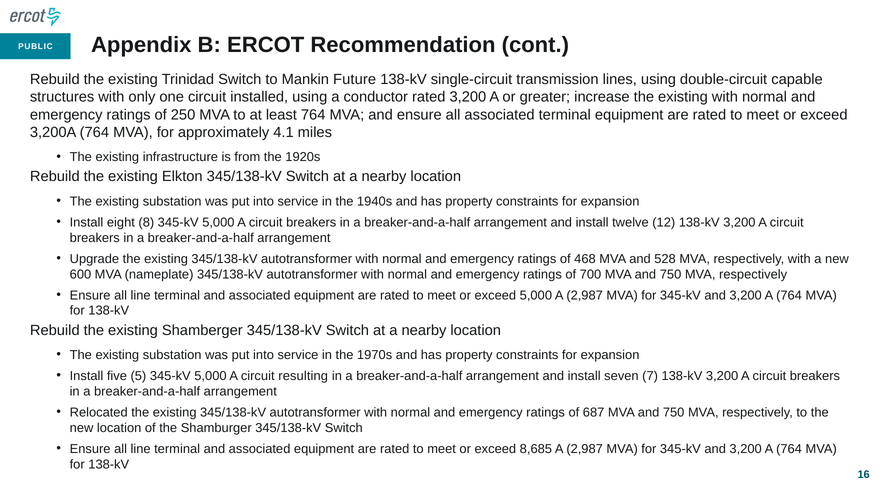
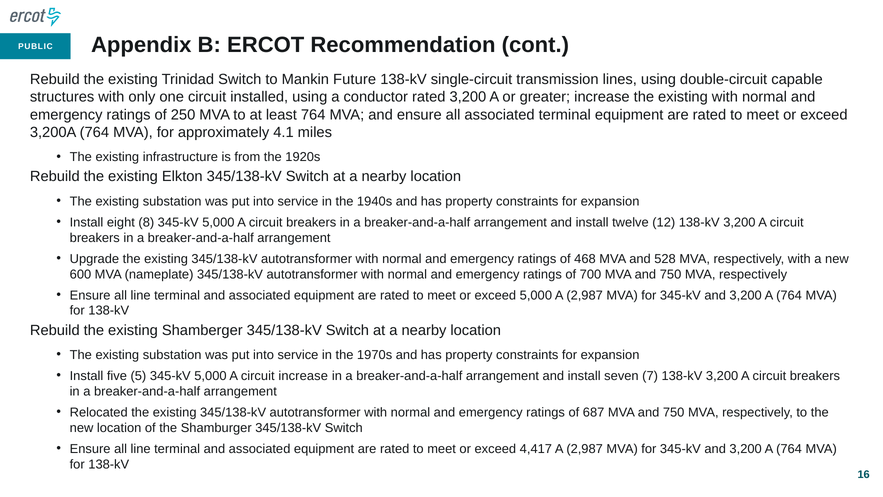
circuit resulting: resulting -> increase (303, 376)
8,685: 8,685 -> 4,417 (536, 449)
